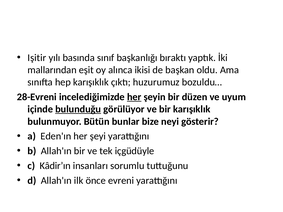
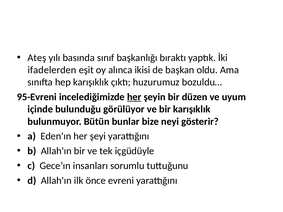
Işitir: Işitir -> Ateş (37, 58)
mallarından: mallarından -> ifadelerden (52, 70)
28-Evreni: 28-Evreni -> 95-Evreni (37, 97)
bulunduğu underline: present -> none (78, 109)
Kâdir’ın: Kâdir’ın -> Gece’ın (55, 166)
